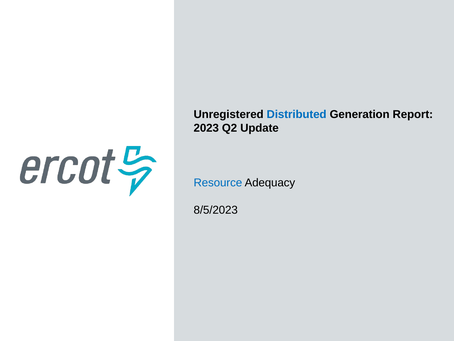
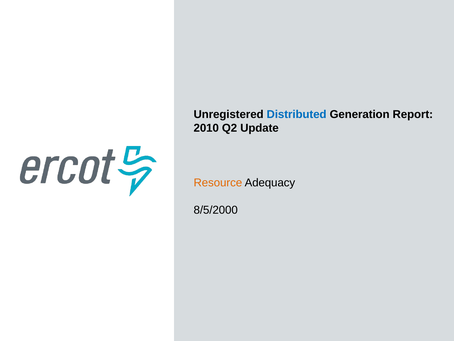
2023: 2023 -> 2010 (206, 128)
Resource colour: blue -> orange (218, 182)
8/5/2023: 8/5/2023 -> 8/5/2000 (216, 210)
